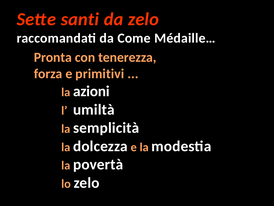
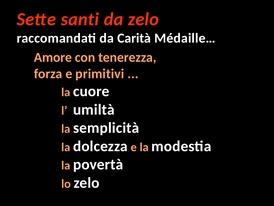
Come: Come -> Carità (134, 38)
Pronta: Pronta -> Amore (53, 57)
azioni: azioni -> cuore (91, 91)
